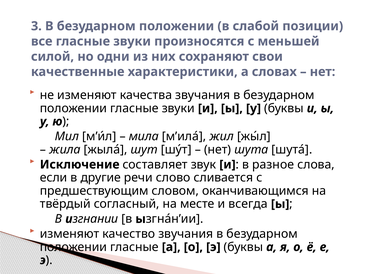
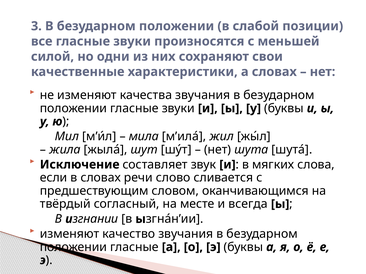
разное: разное -> мягких (273, 165)
в другие: другие -> словах (101, 178)
